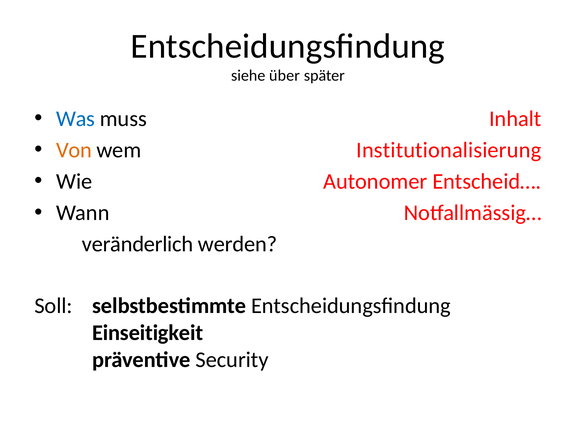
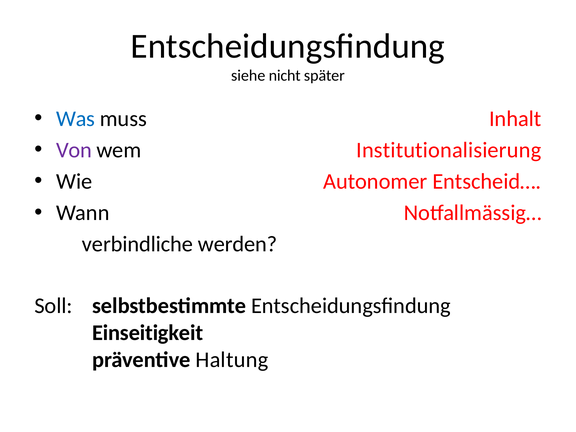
über: über -> nicht (285, 76)
Von colour: orange -> purple (74, 150)
veränderlich: veränderlich -> verbindliche (137, 244)
Security: Security -> Haltung (232, 360)
